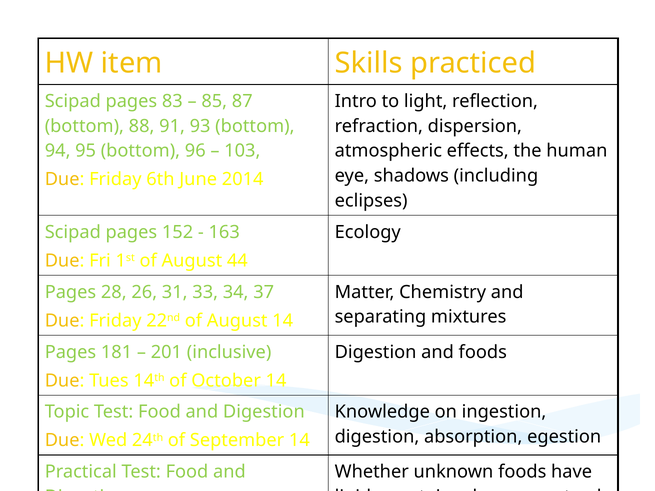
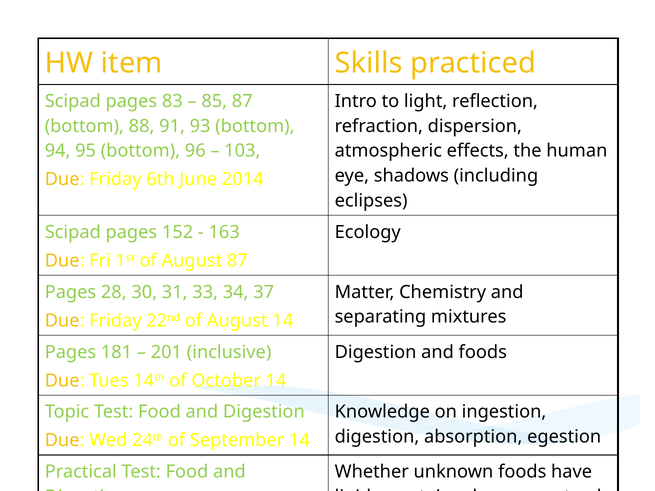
August 44: 44 -> 87 (237, 261)
26: 26 -> 30 (144, 292)
